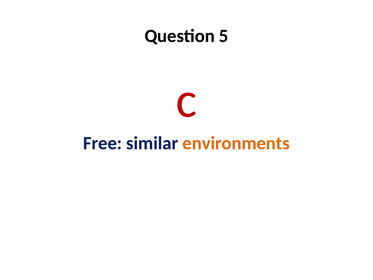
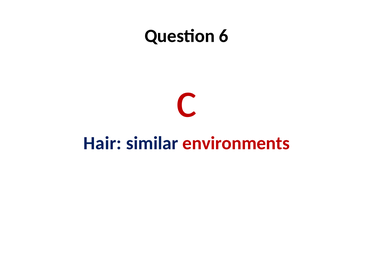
5: 5 -> 6 (224, 36)
Free: Free -> Hair (102, 143)
environments colour: orange -> red (236, 143)
